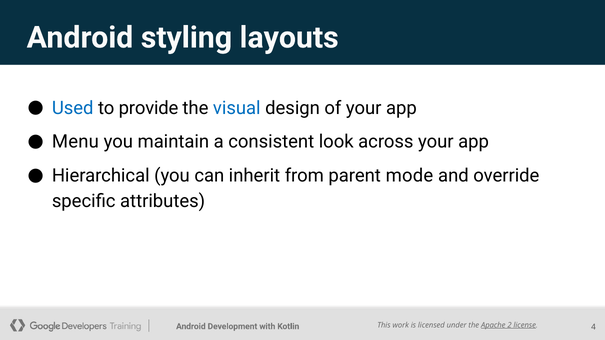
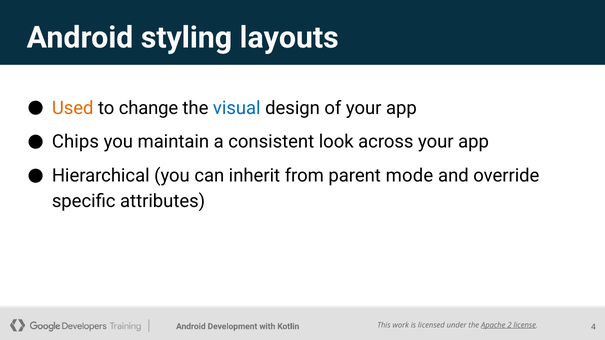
Used colour: blue -> orange (73, 108)
provide: provide -> change (149, 108)
Menu: Menu -> Chips (75, 142)
